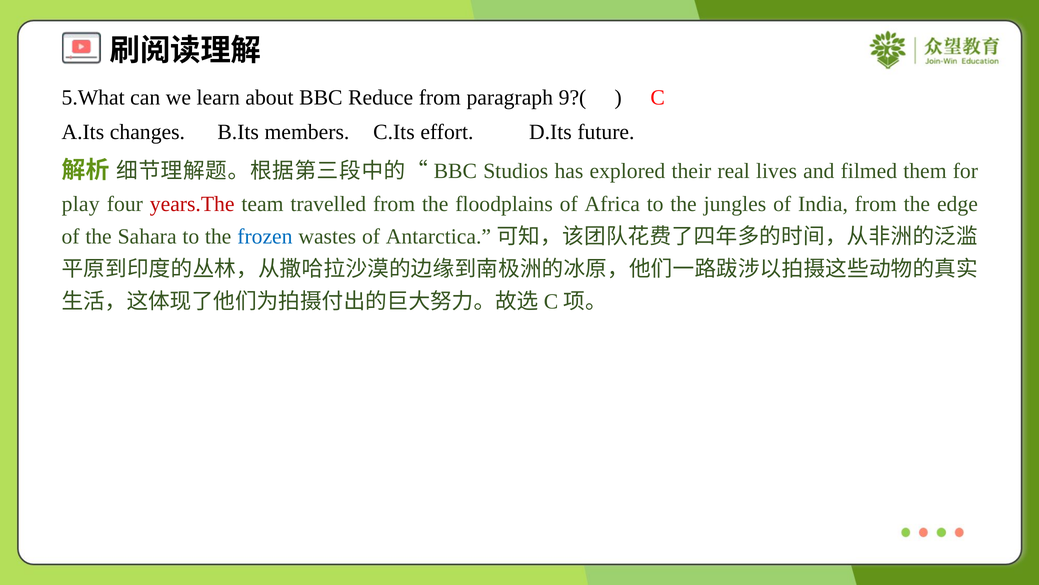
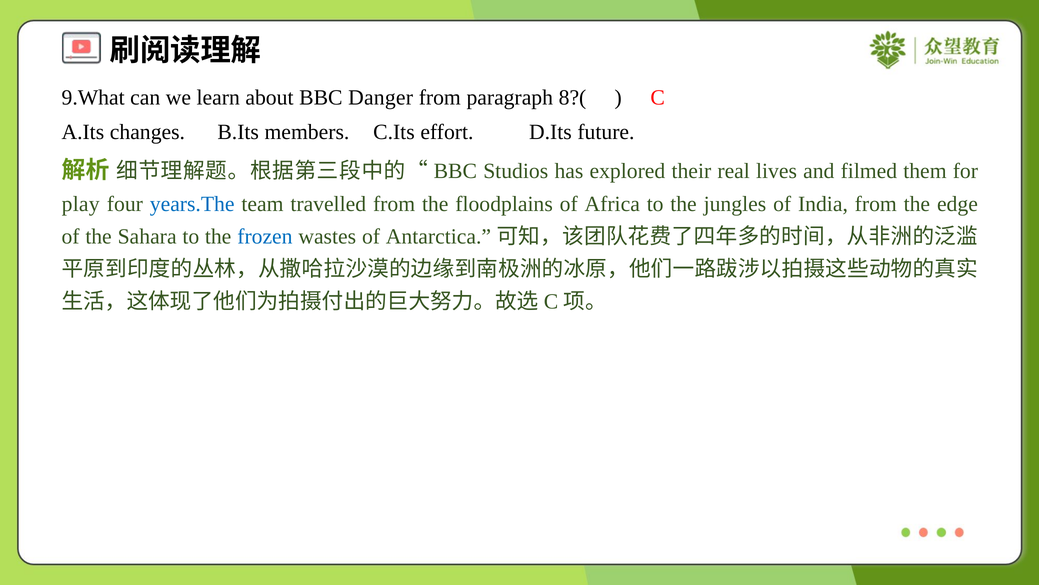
5.What: 5.What -> 9.What (93, 97)
Reduce: Reduce -> Danger (381, 97)
9?(: 9?( -> 8?( (573, 97)
years.The colour: red -> blue (192, 204)
